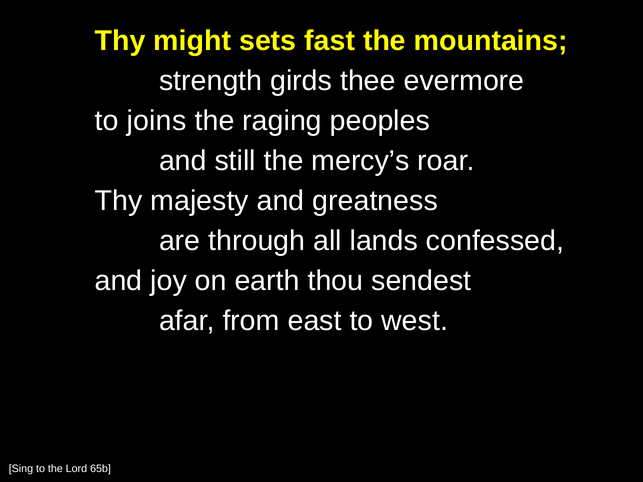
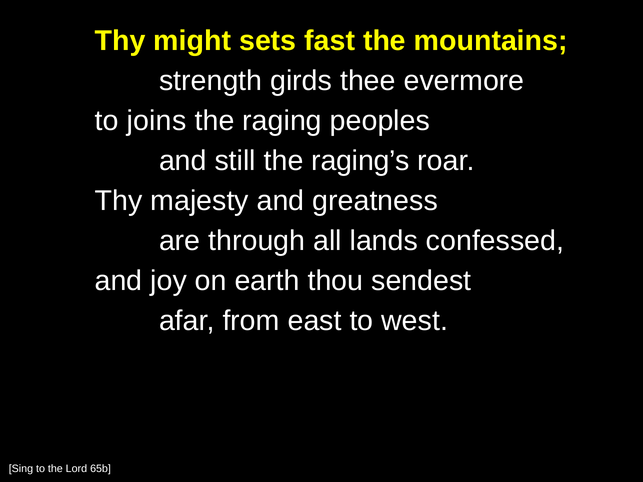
mercy’s: mercy’s -> raging’s (361, 161)
